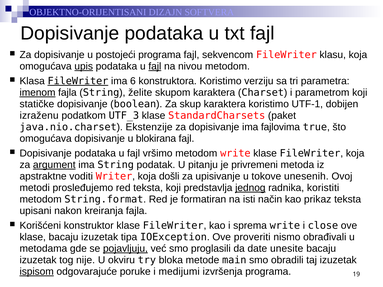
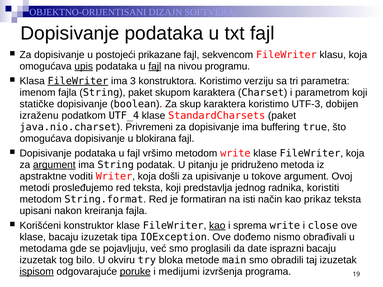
postojeći programa: programa -> prikazane (160, 55)
nivou metodom: metodom -> programu (227, 66)
6: 6 -> 3 (133, 81)
imenom underline: present -> none (38, 93)
String želite: želite -> paket (140, 93)
UTF-1: UTF-1 -> UTF-3 (307, 104)
UTF_3: UTF_3 -> UTF_4 (124, 116)
Ekstenzije: Ekstenzije -> Privremeni (149, 127)
fajlovima: fajlovima -> buffering (280, 127)
privremeni: privremeni -> pridruženo (255, 165)
tokove unesenih: unesenih -> argument (306, 176)
jednog underline: present -> none (250, 188)
kao underline: none -> present (217, 226)
proveriti: proveriti -> dođemo (252, 237)
pojavljuju underline: present -> none (125, 249)
unesite: unesite -> isprazni (287, 249)
nije: nije -> bilo (86, 260)
poruke underline: none -> present (135, 272)
